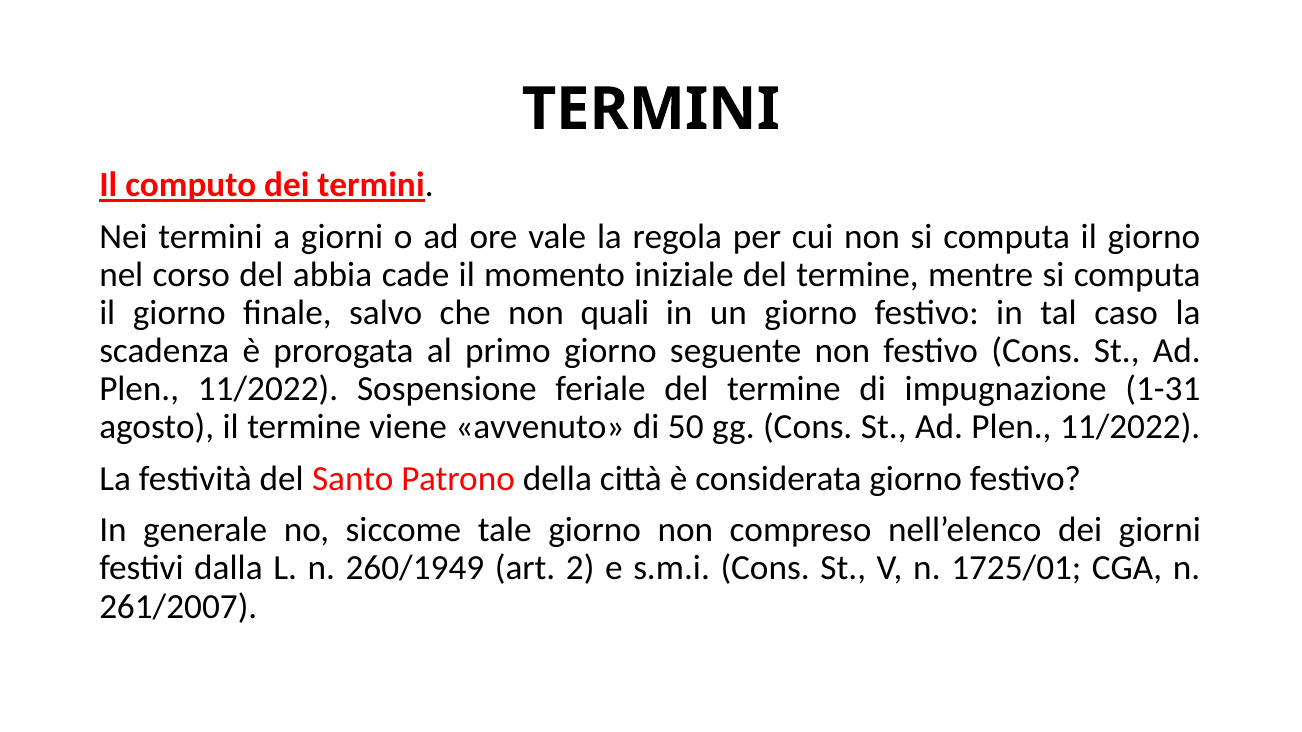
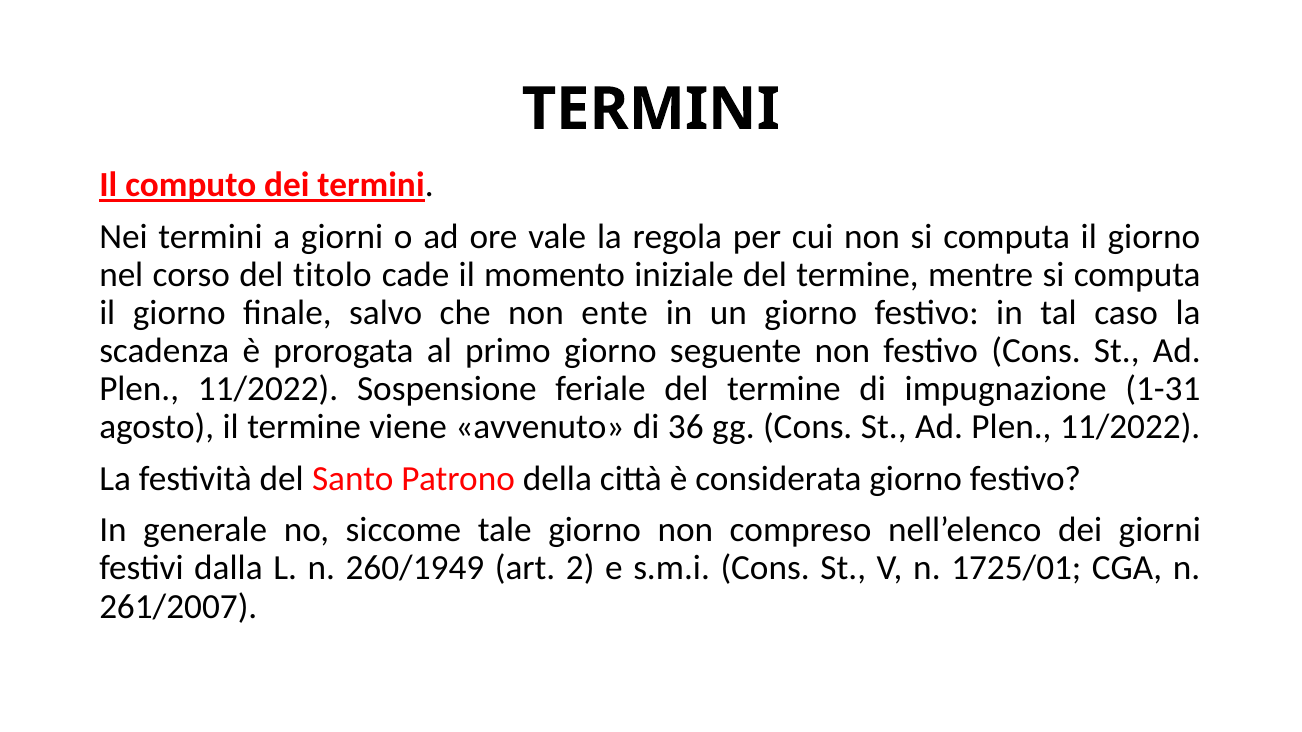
abbia: abbia -> titolo (332, 275)
quali: quali -> ente (615, 313)
50: 50 -> 36 (686, 427)
